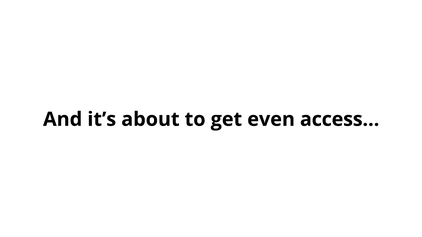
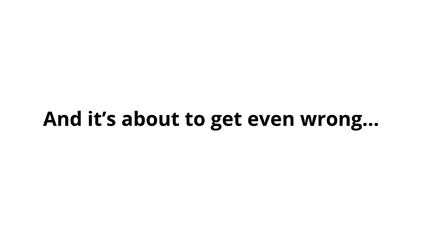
access…: access… -> wrong… (340, 120)
